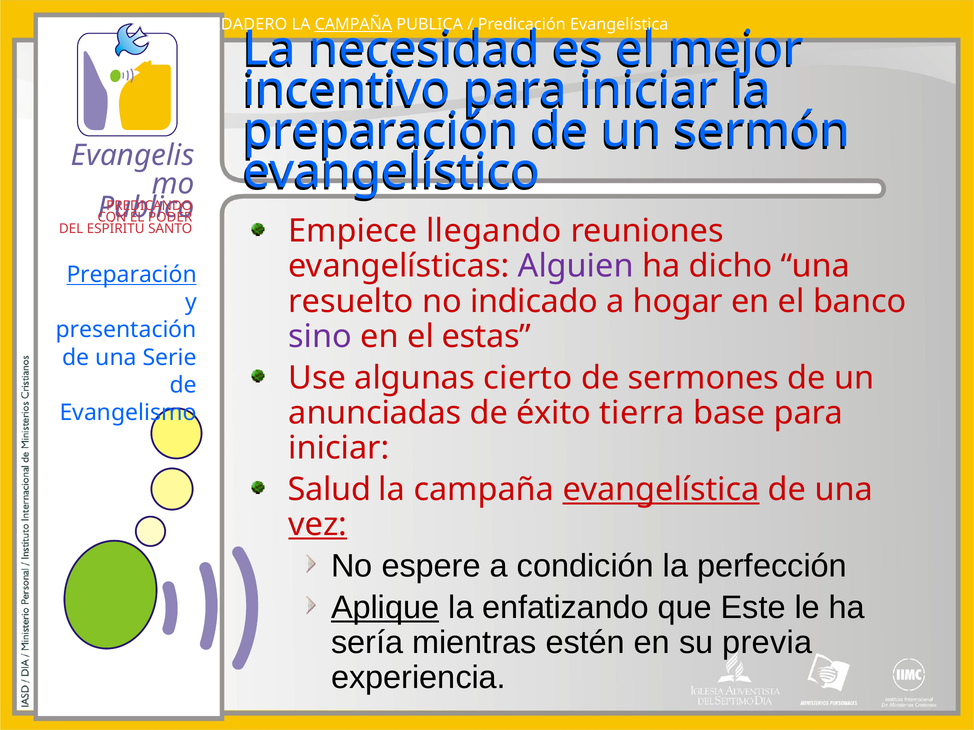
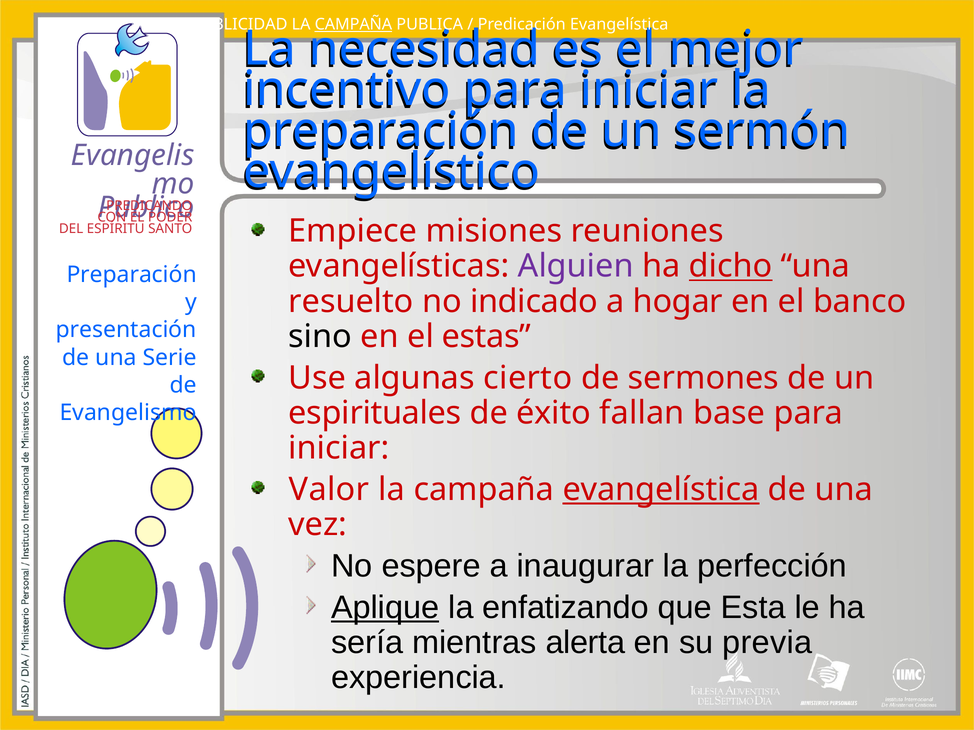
VERDADERO: VERDADERO -> PUBLICIDAD (240, 24)
llegando: llegando -> misiones (494, 231)
dicho underline: none -> present (731, 266)
Preparación underline: present -> none (132, 275)
sino colour: purple -> black (320, 337)
anunciadas: anunciadas -> espirituales (375, 413)
tierra: tierra -> fallan (642, 413)
Salud: Salud -> Valor (329, 490)
vez underline: present -> none (318, 525)
condición: condición -> inaugurar (585, 566)
Este: Este -> Esta (753, 608)
estén: estén -> alerta (585, 643)
